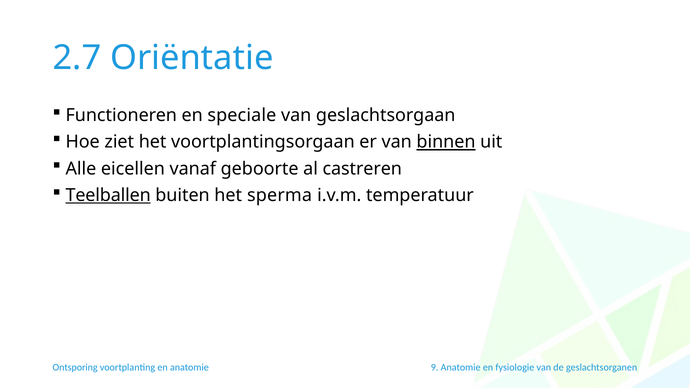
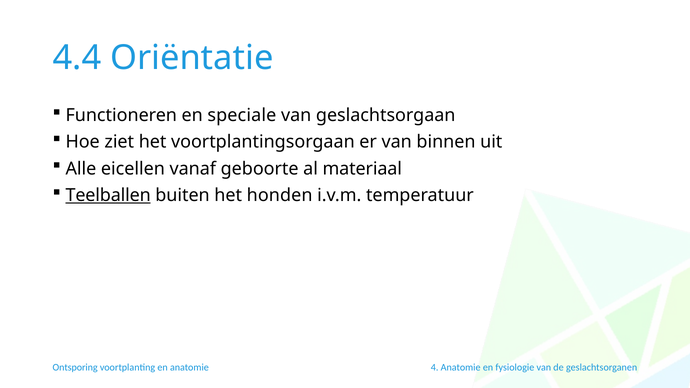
2.7: 2.7 -> 4.4 (77, 58)
binnen underline: present -> none (446, 142)
castreren: castreren -> materiaal (362, 169)
sperma: sperma -> honden (280, 195)
9: 9 -> 4 (435, 368)
